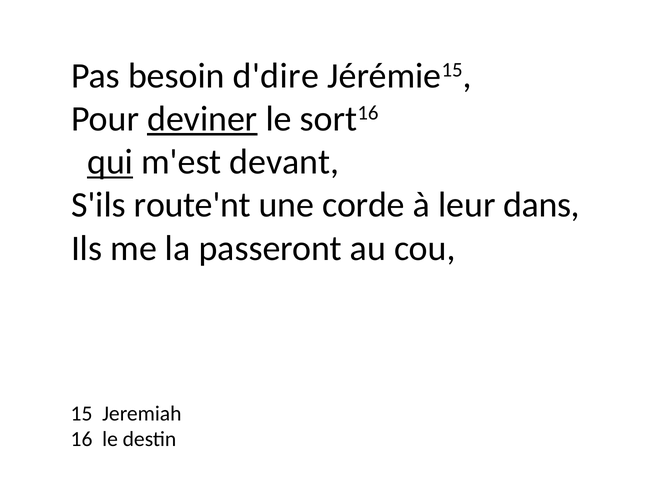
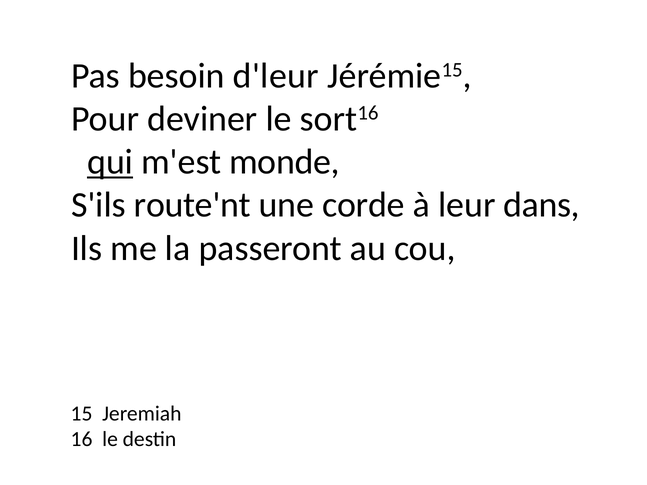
d'dire: d'dire -> d'leur (276, 76)
deviner underline: present -> none (202, 119)
devant: devant -> monde (284, 162)
